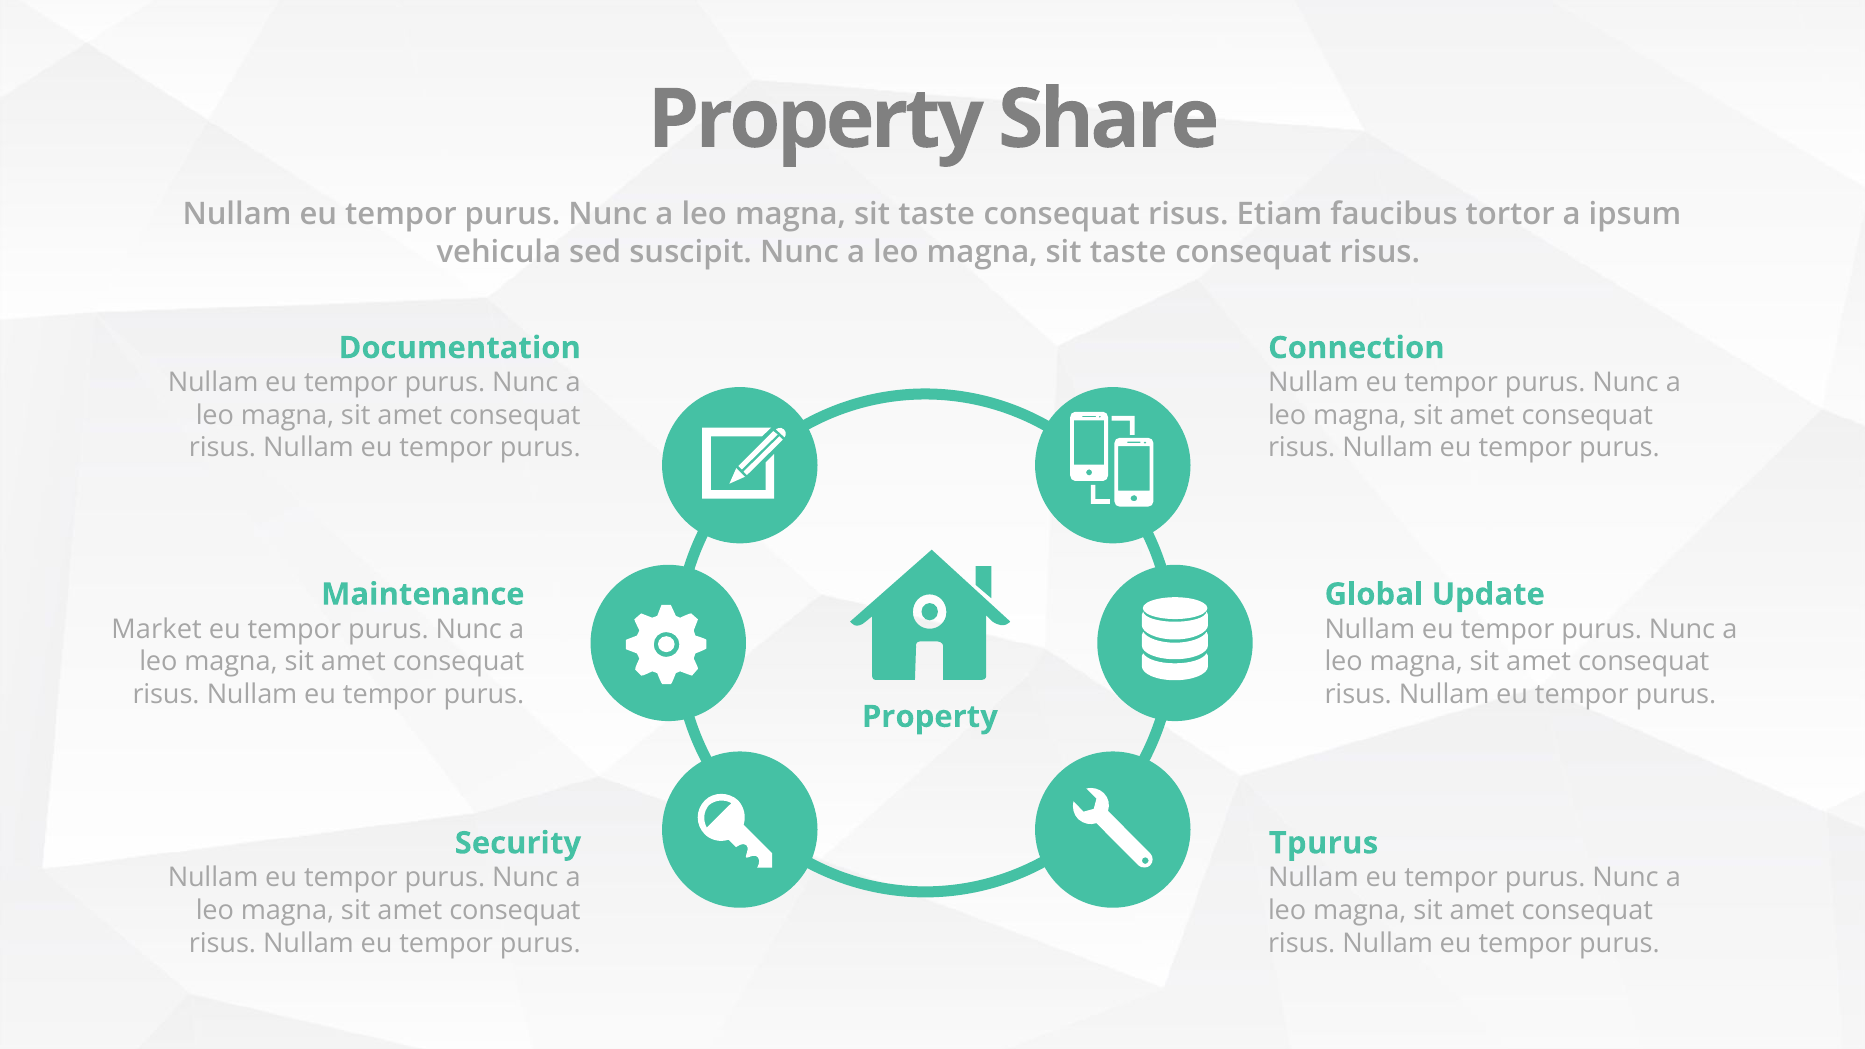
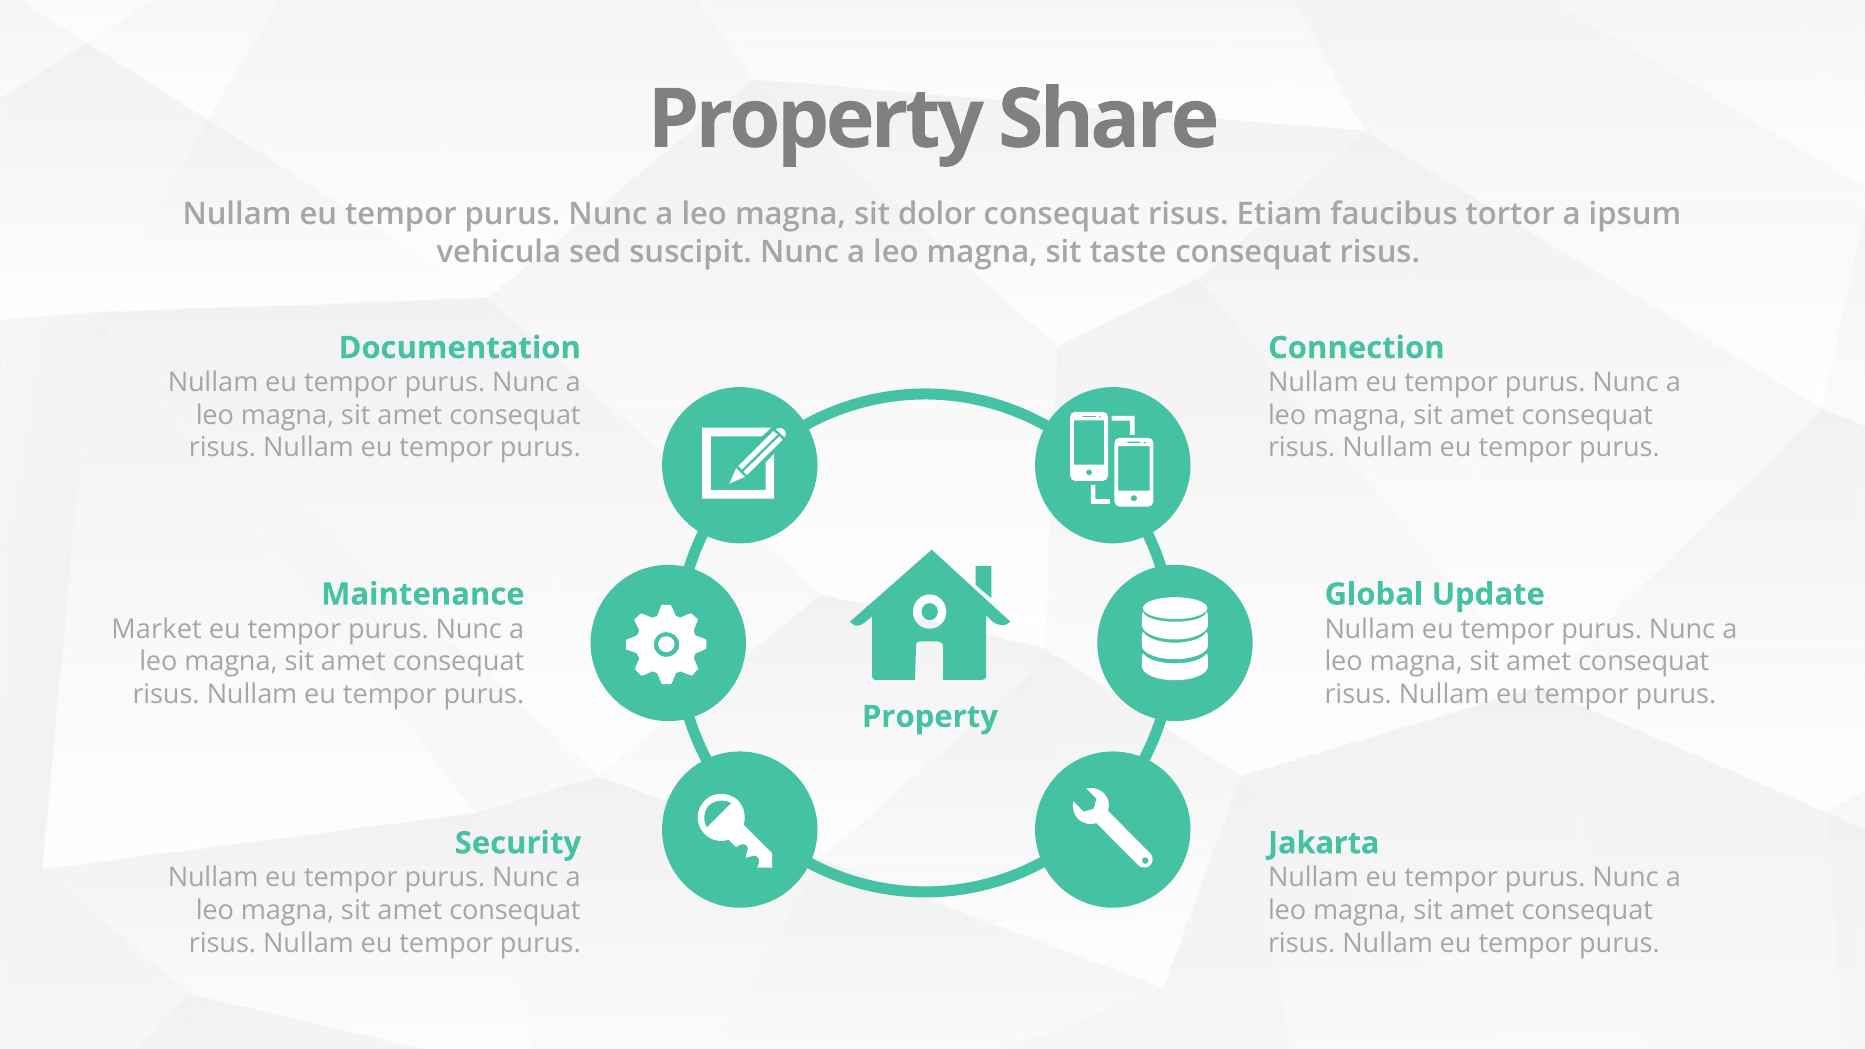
taste: taste -> dolor (937, 215)
Tpurus: Tpurus -> Jakarta (1324, 843)
